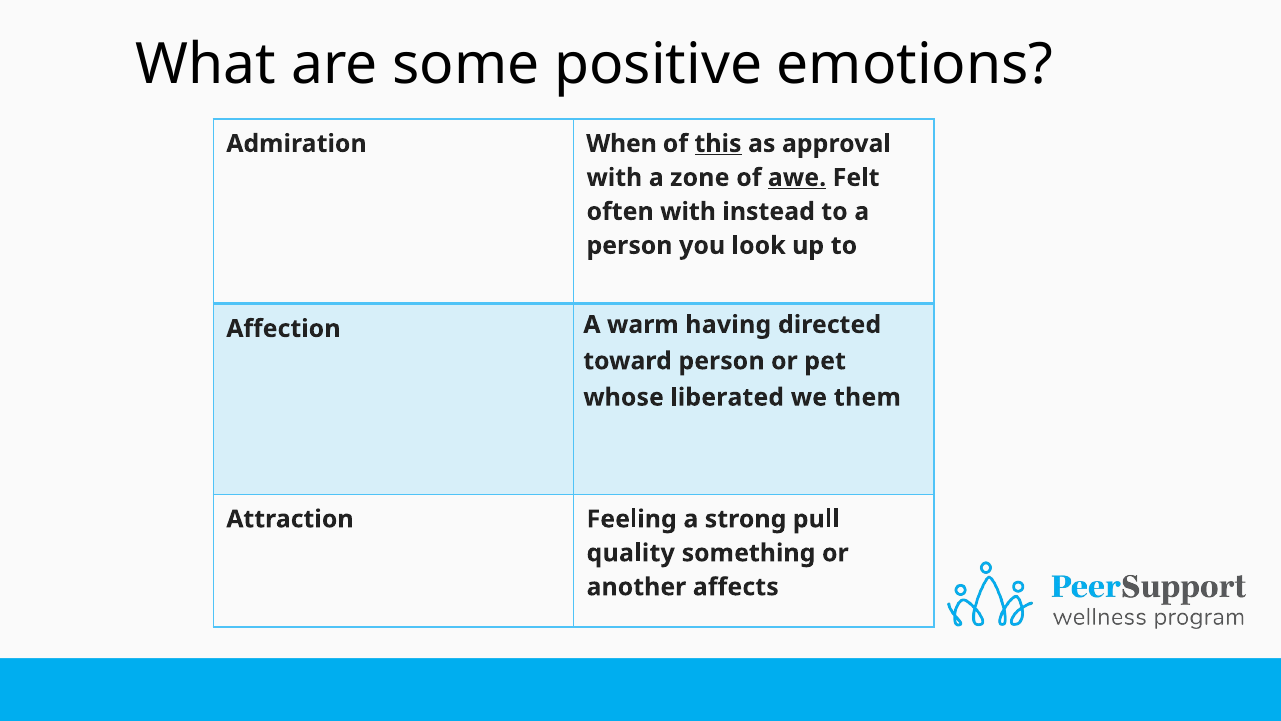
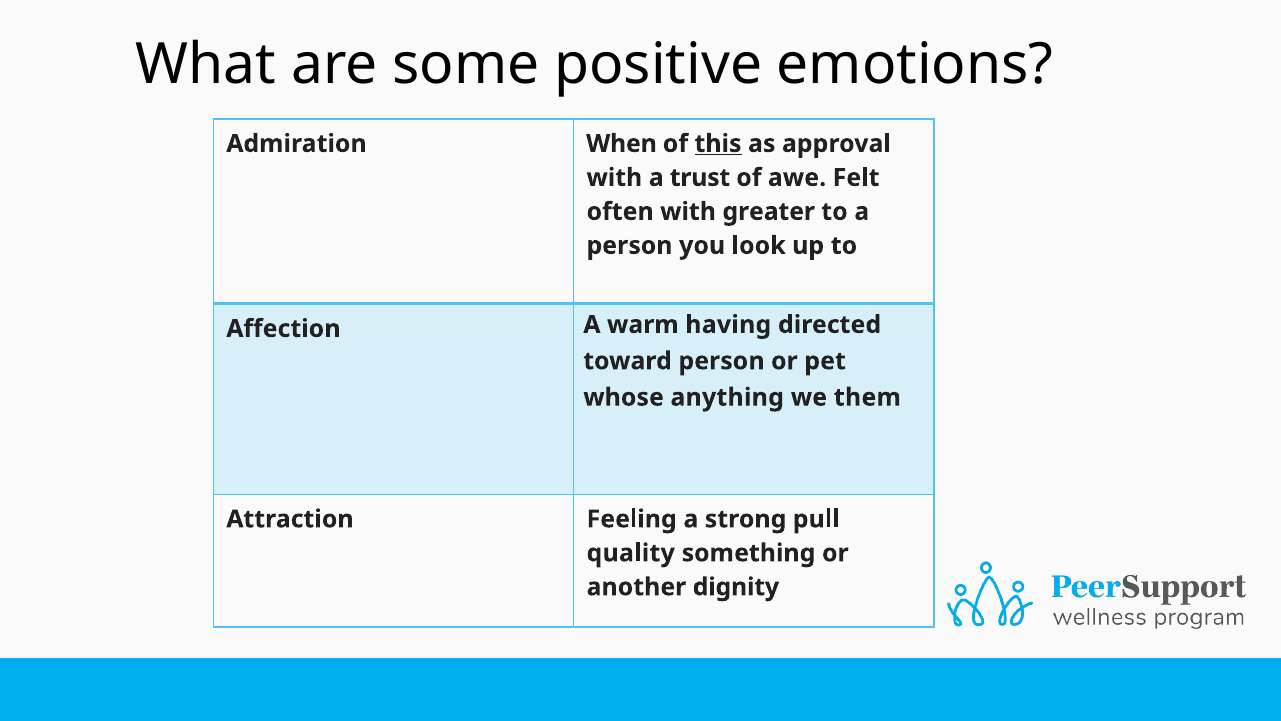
zone: zone -> trust (700, 178)
awe underline: present -> none (797, 178)
instead: instead -> greater (769, 212)
liberated: liberated -> anything (727, 397)
affects: affects -> dignity (736, 587)
